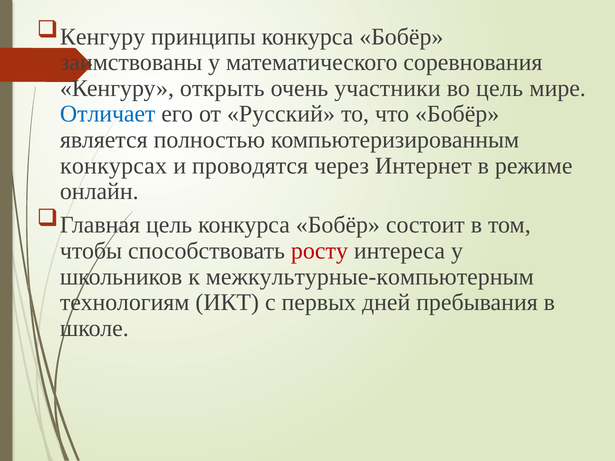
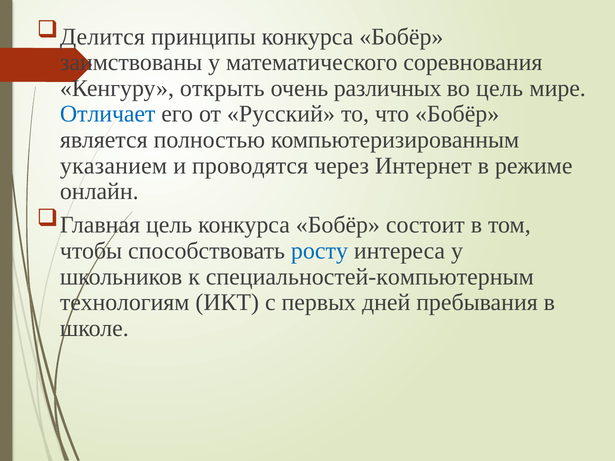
Кенгуру: Кенгуру -> Делится (102, 37)
участники: участники -> различных (388, 88)
конкурсах: конкурсах -> указанием (114, 166)
росту colour: red -> blue (319, 251)
межкультурные-компьютерным: межкультурные-компьютерным -> специальностей-компьютерным (370, 277)
